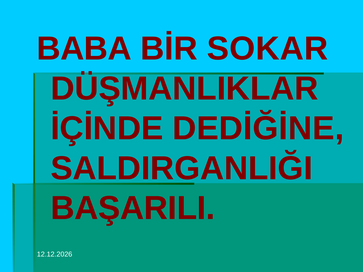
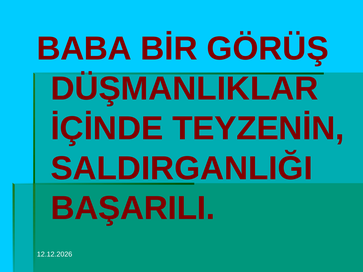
SOKAR: SOKAR -> GÖRÜŞ (268, 49)
DEDİĞİNE: DEDİĞİNE -> TEYZENİN (258, 129)
